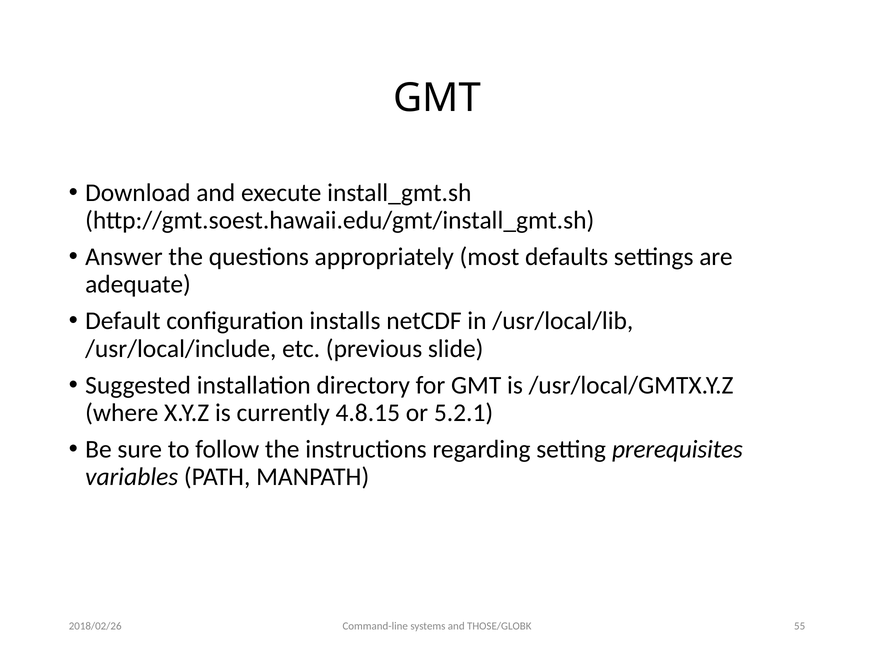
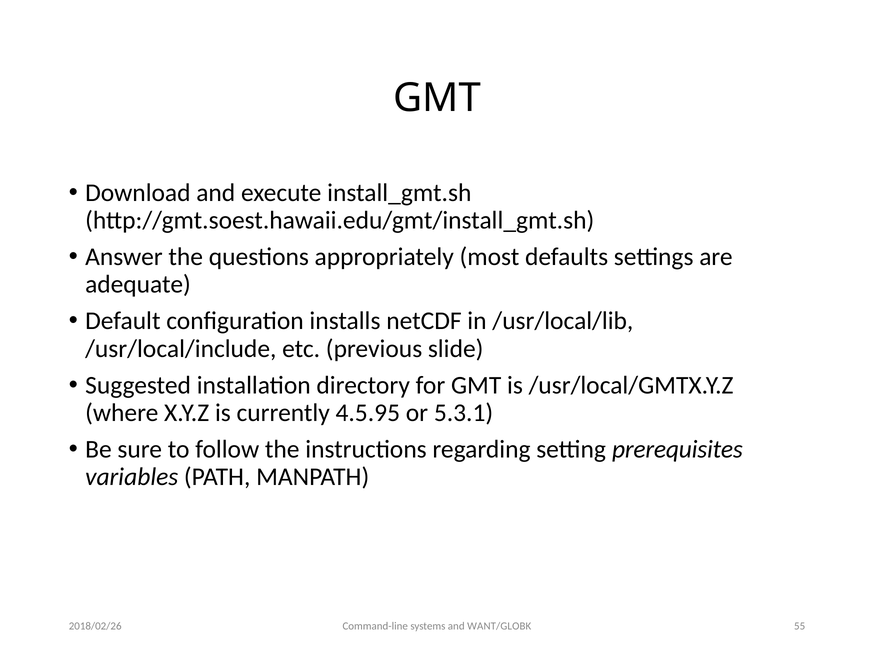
4.8.15: 4.8.15 -> 4.5.95 (368, 413)
5.2.1: 5.2.1 -> 5.3.1 (464, 413)
THOSE/GLOBK: THOSE/GLOBK -> WANT/GLOBK (499, 626)
